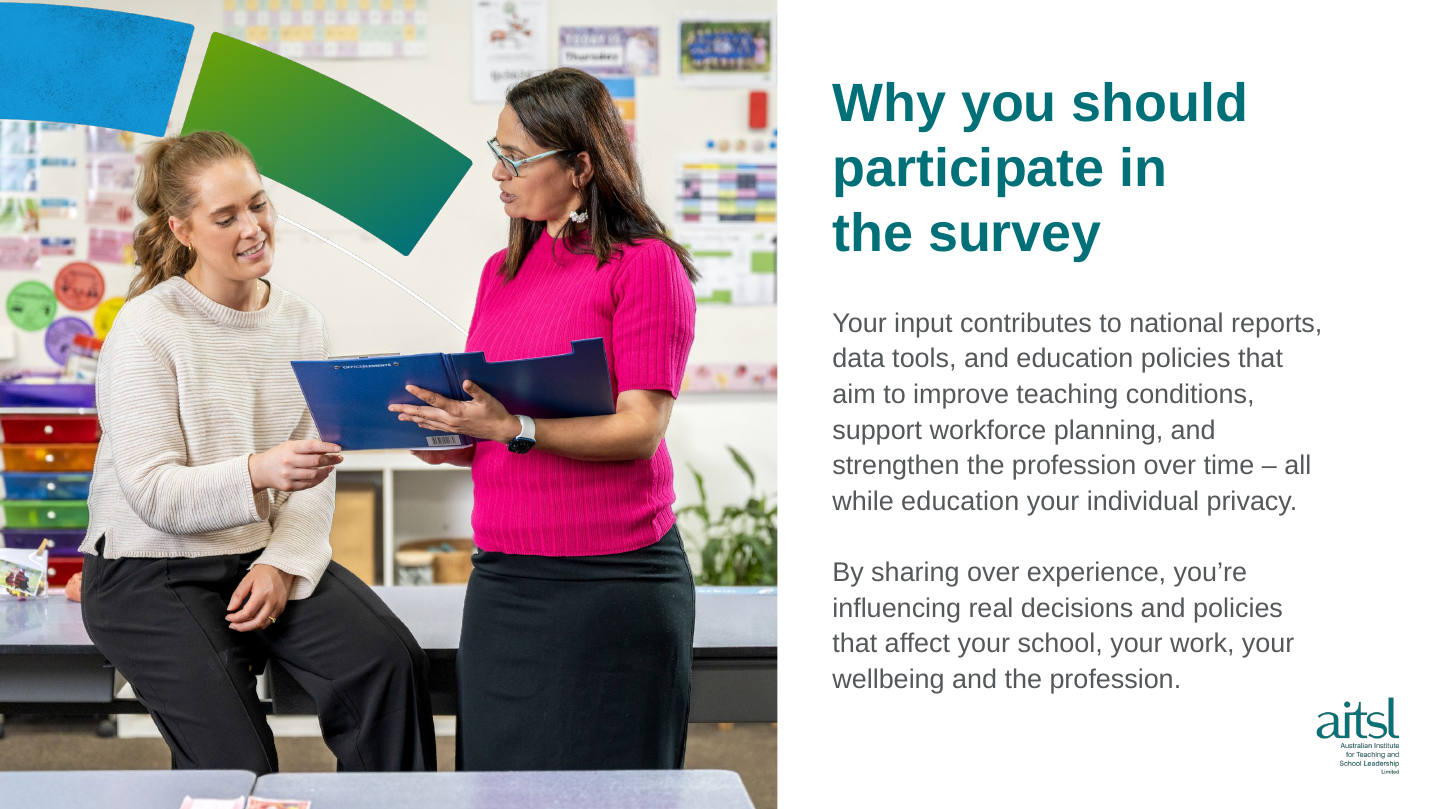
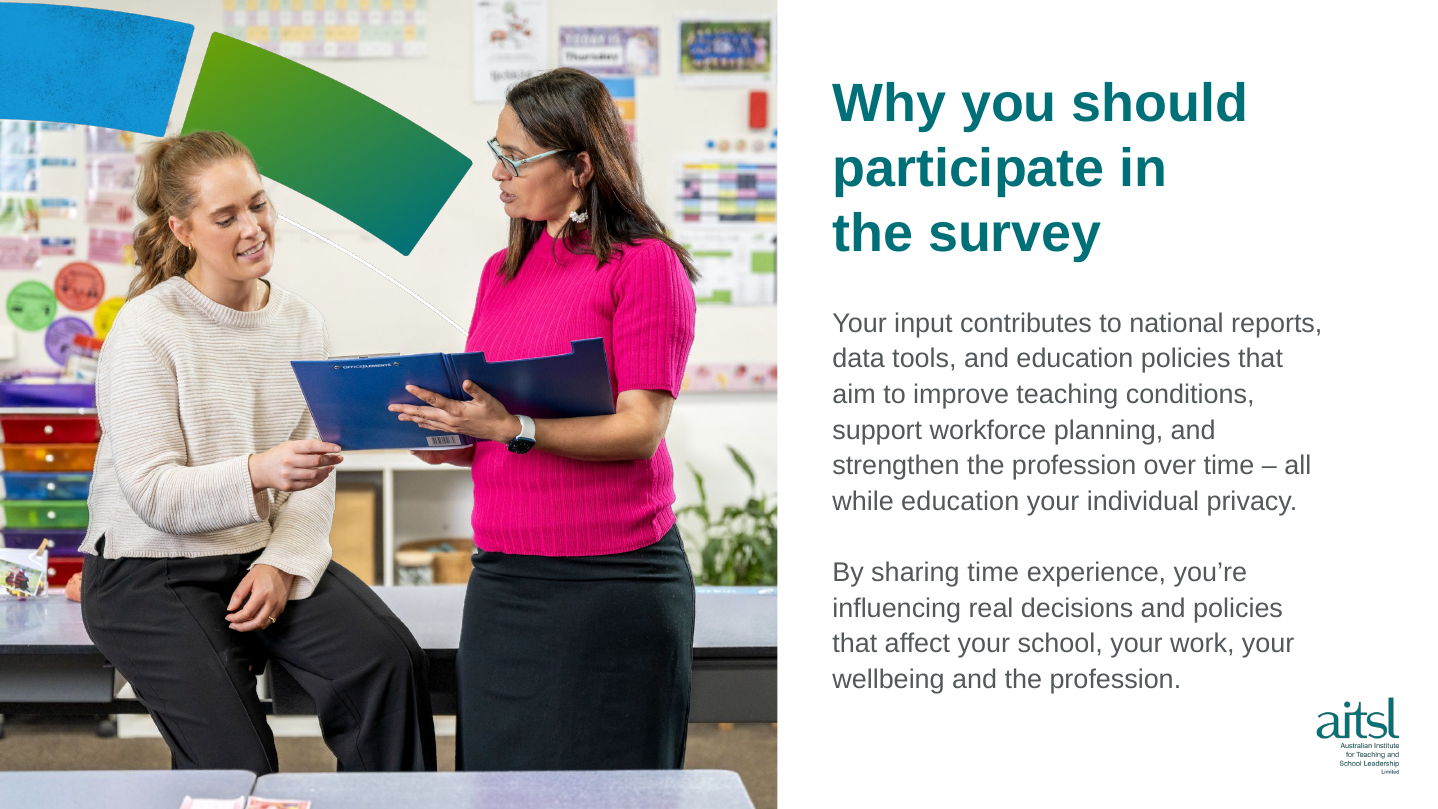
sharing over: over -> time (993, 573)
